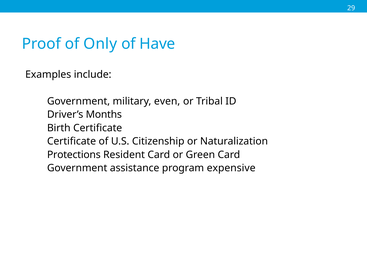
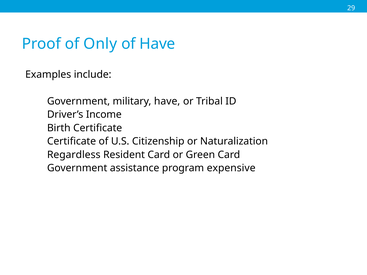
military even: even -> have (167, 101)
Months: Months -> Income (104, 115)
Protections: Protections -> Regardless (74, 155)
